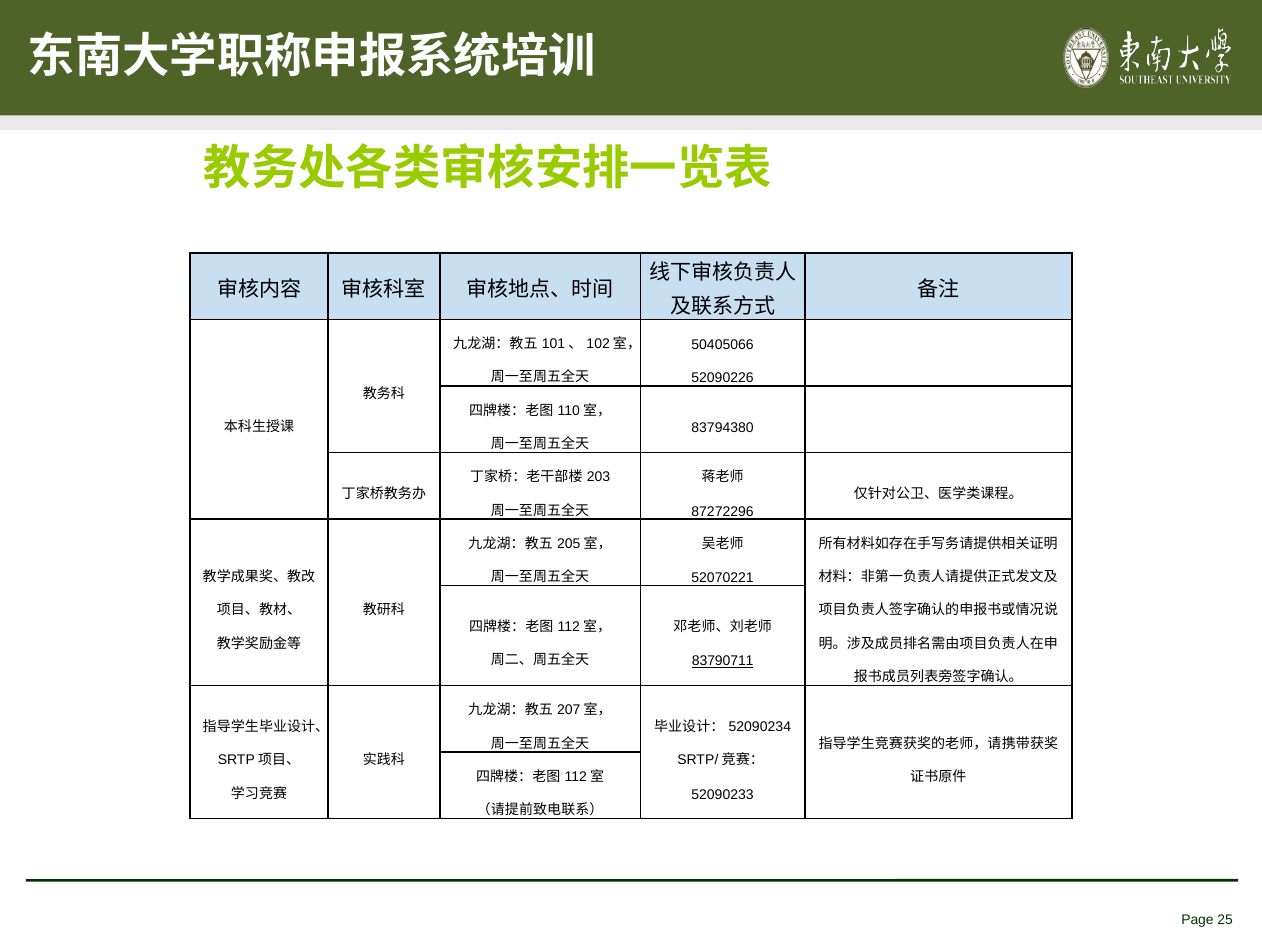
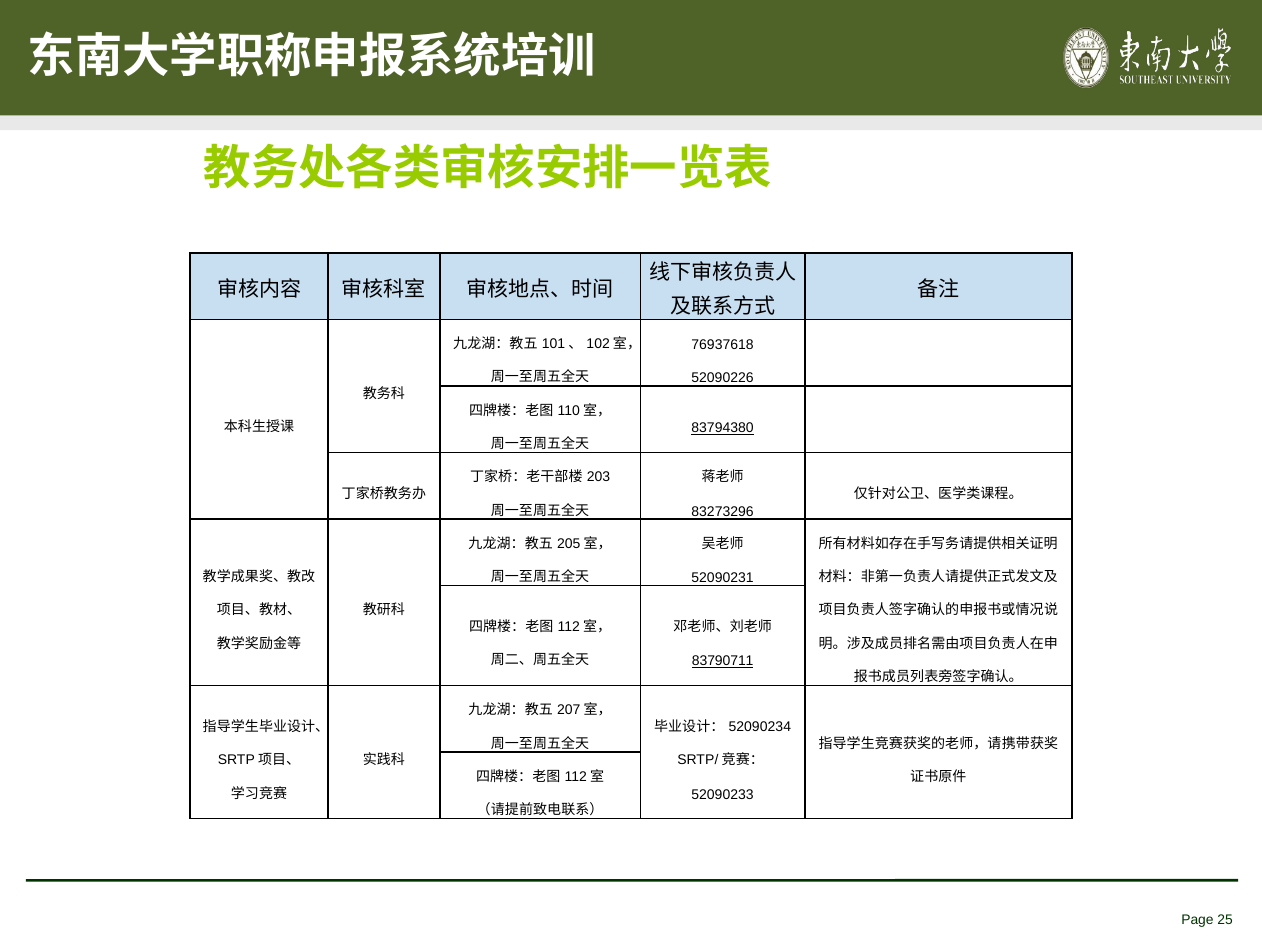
50405066: 50405066 -> 76937618 (723, 345)
83794380 underline: none -> present (723, 428)
87272296: 87272296 -> 83273296 (723, 512)
52070221: 52070221 -> 52090231 (723, 578)
